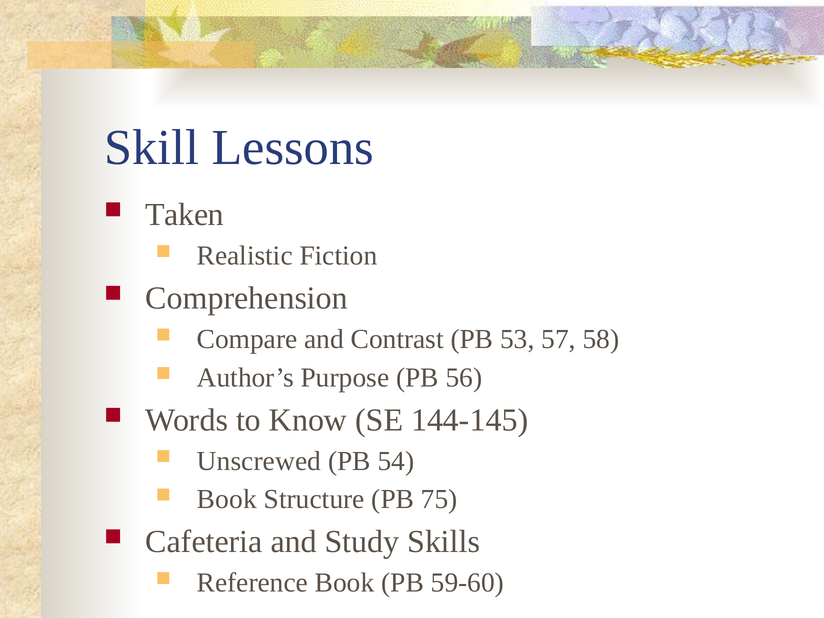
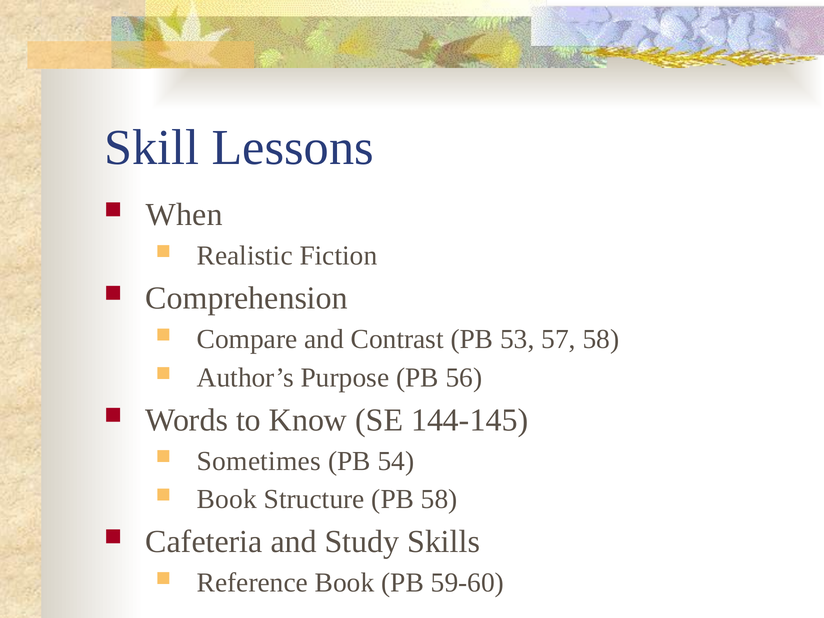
Taken: Taken -> When (184, 215)
Unscrewed: Unscrewed -> Sometimes (259, 461)
PB 75: 75 -> 58 (439, 499)
